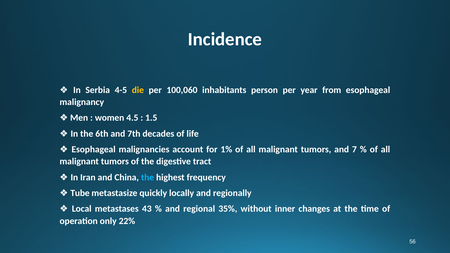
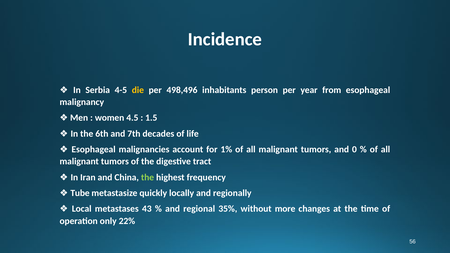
100,060: 100,060 -> 498,496 (182, 90)
7: 7 -> 0 (354, 150)
the colour: light blue -> light green (148, 177)
inner: inner -> more (285, 209)
